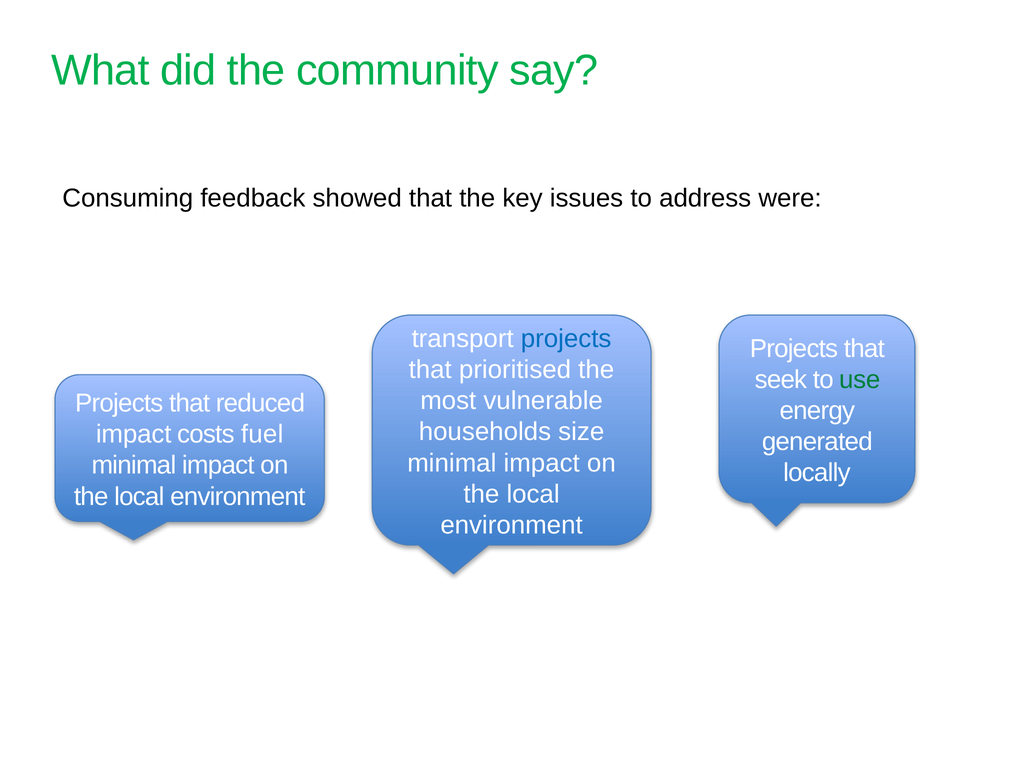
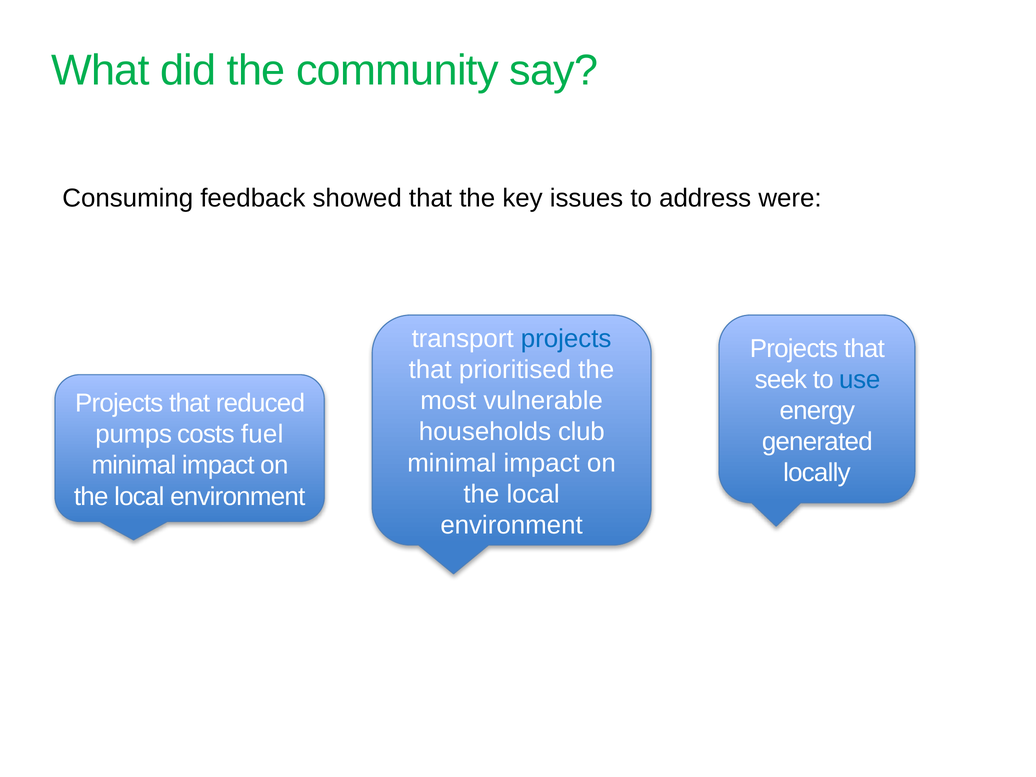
use colour: green -> blue (860, 380)
size: size -> club (581, 432)
impact: impact -> pumps (134, 434)
